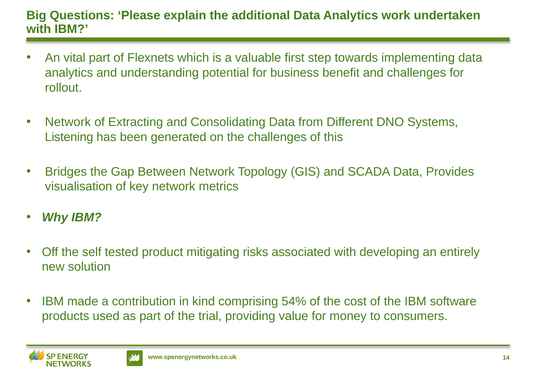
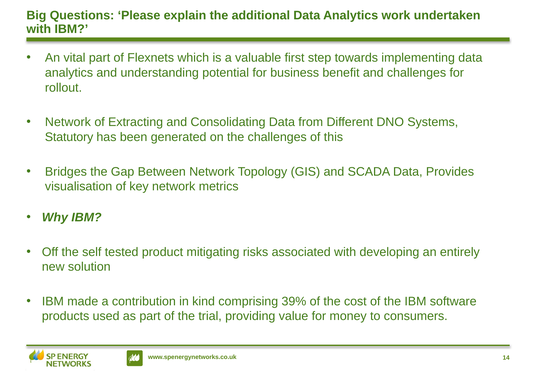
Listening: Listening -> Statutory (69, 137)
54%: 54% -> 39% (294, 301)
